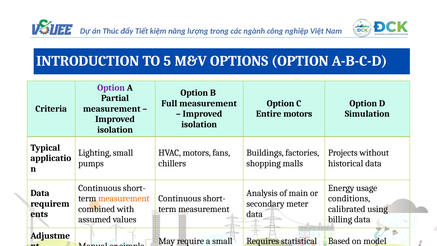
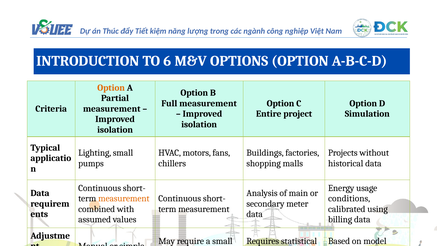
5: 5 -> 6 (167, 61)
Option colour: purple -> orange (111, 88)
Entire motors: motors -> project (298, 114)
